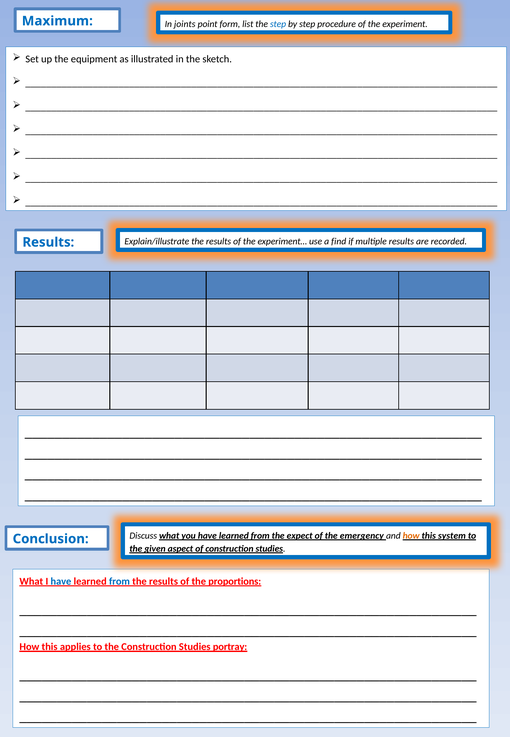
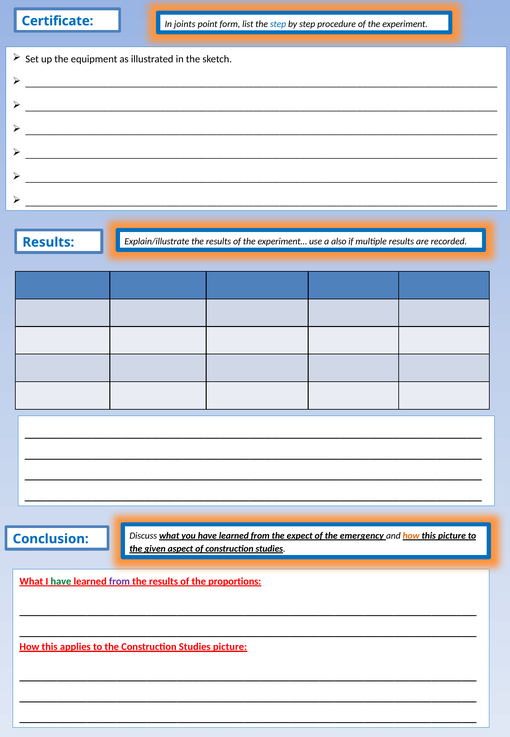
Maximum: Maximum -> Certificate (57, 21)
find: find -> also (339, 241)
this system: system -> picture (452, 535)
have colour: blue -> green (61, 581)
from colour: blue -> purple (119, 581)
Studies portray: portray -> picture (230, 647)
